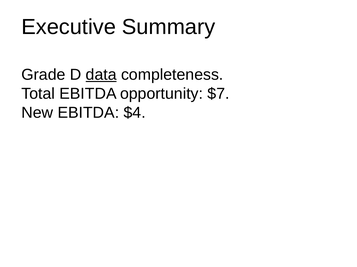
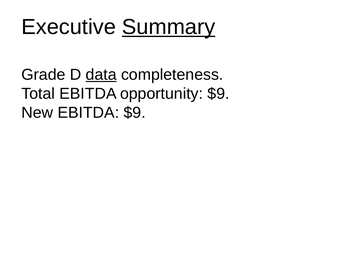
Summary underline: none -> present (169, 27)
opportunity $7: $7 -> $9 (218, 94)
EBITDA $4: $4 -> $9 (135, 113)
